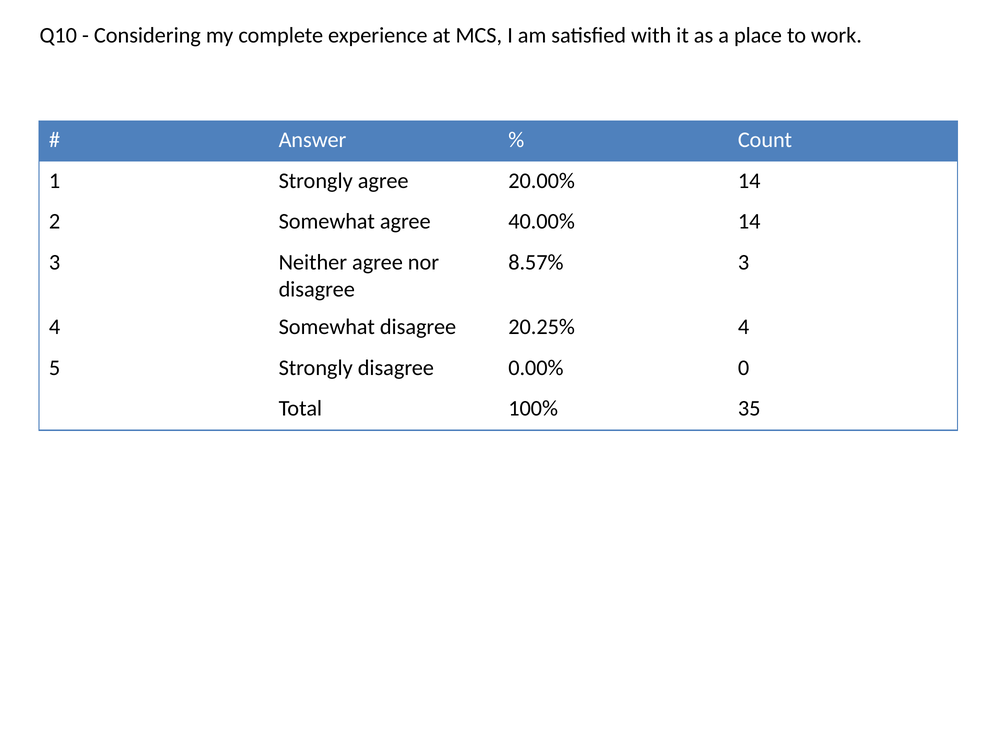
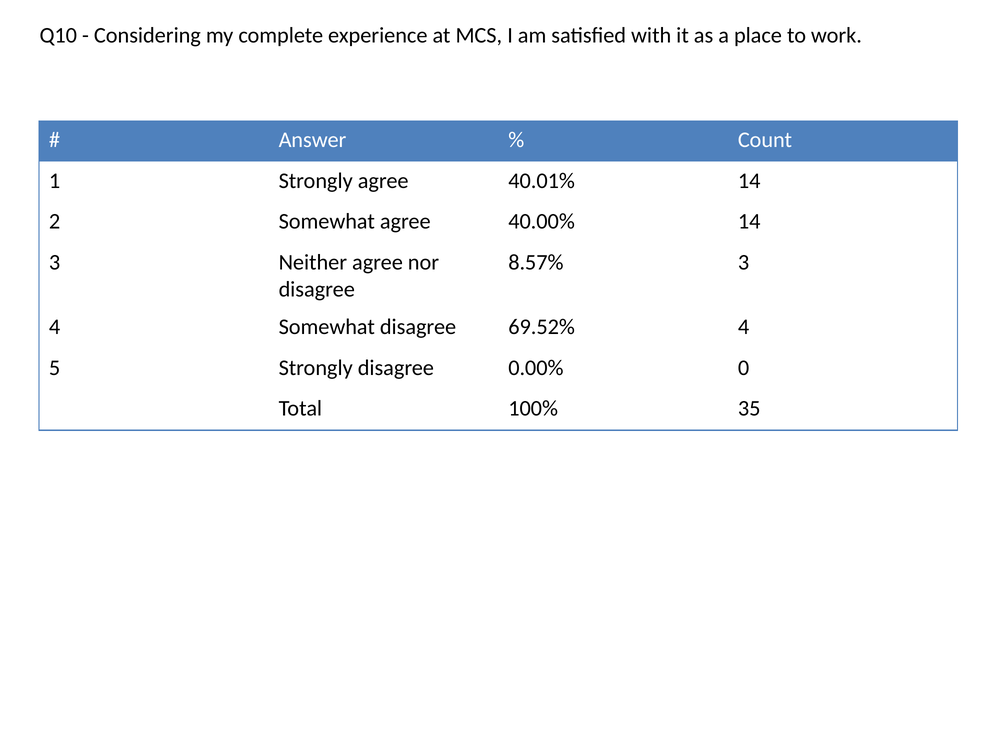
20.00%: 20.00% -> 40.01% (542, 181)
20.25%: 20.25% -> 69.52% (542, 327)
